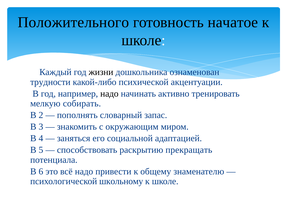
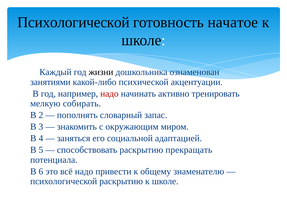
Положительного: Положительного -> Психологической (74, 22)
трудности: трудности -> занятиями (50, 82)
надо colour: black -> red (109, 94)
психологической школьному: школьному -> раскрытию (121, 182)
